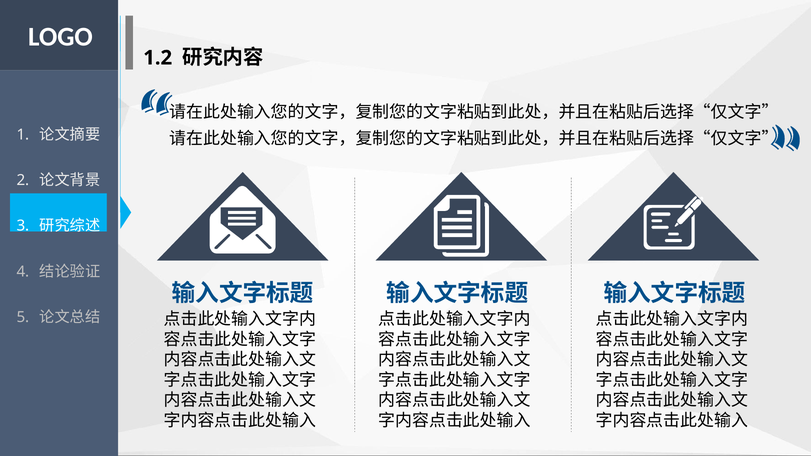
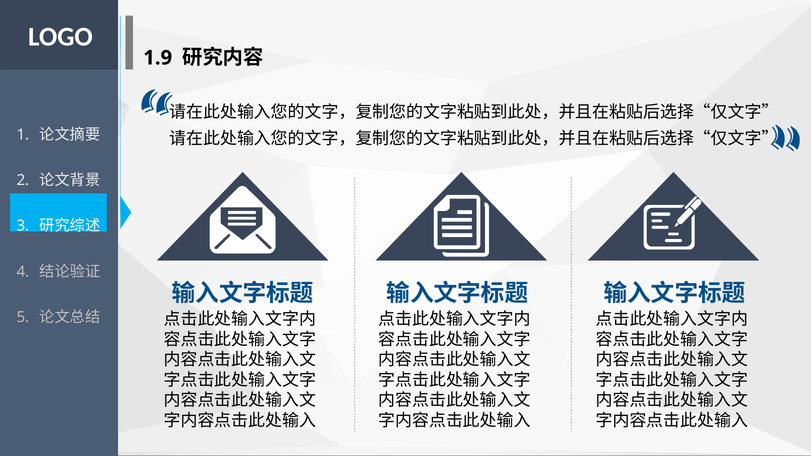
1.2: 1.2 -> 1.9 (158, 58)
